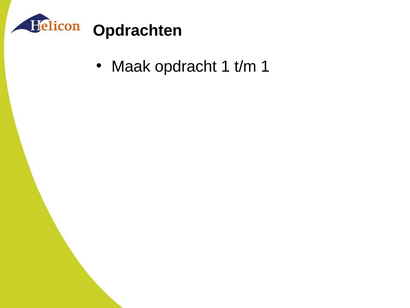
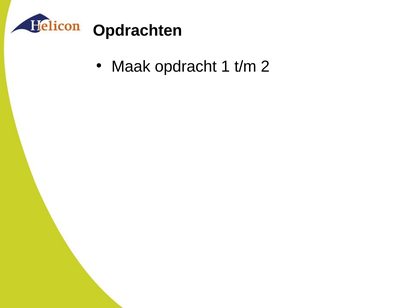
t/m 1: 1 -> 2 (265, 66)
